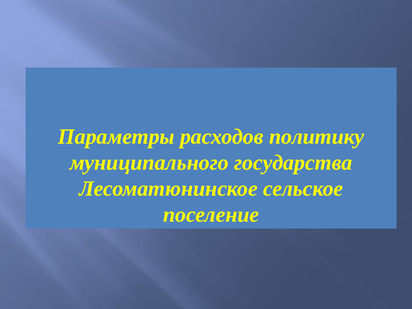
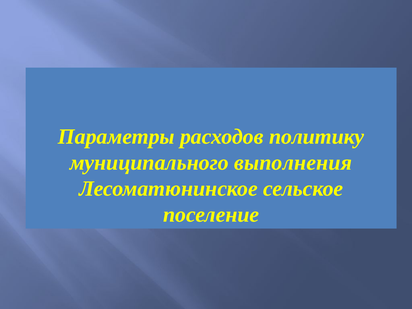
государства: государства -> выполнения (293, 163)
